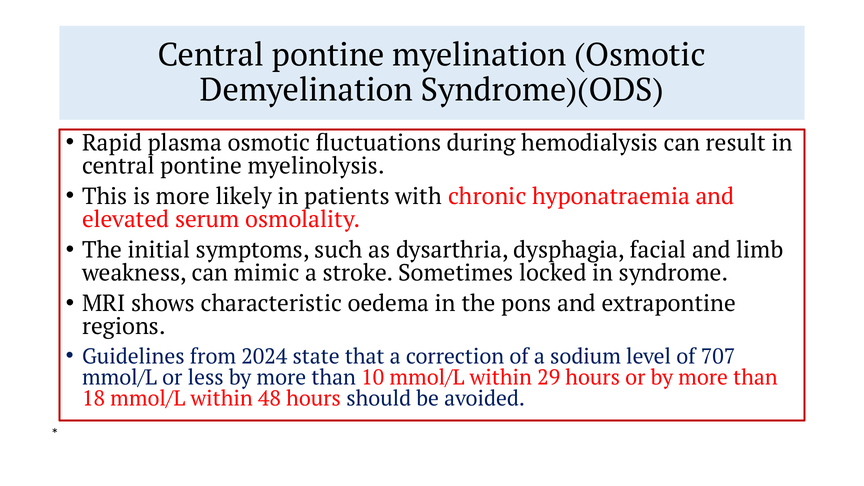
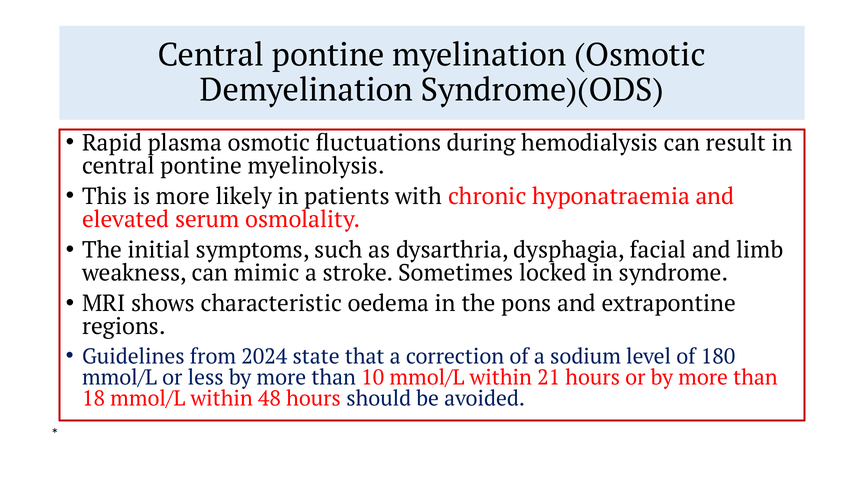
707: 707 -> 180 (718, 356)
29: 29 -> 21 (549, 377)
